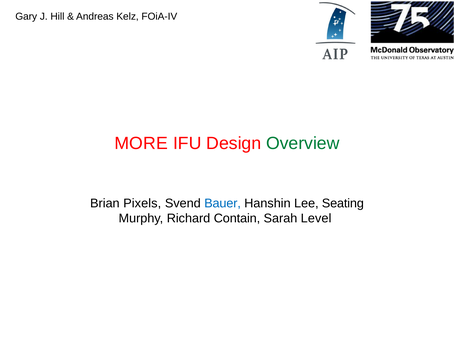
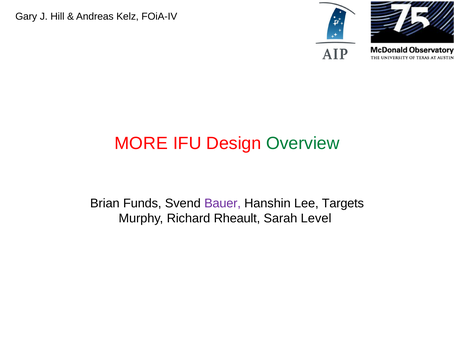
Pixels: Pixels -> Funds (142, 204)
Bauer colour: blue -> purple (223, 204)
Seating: Seating -> Targets (343, 204)
Contain: Contain -> Rheault (237, 219)
